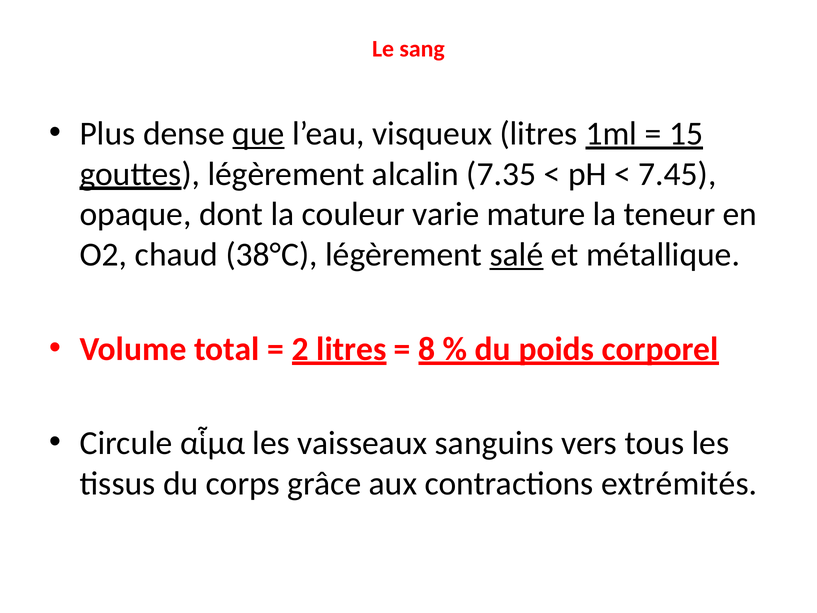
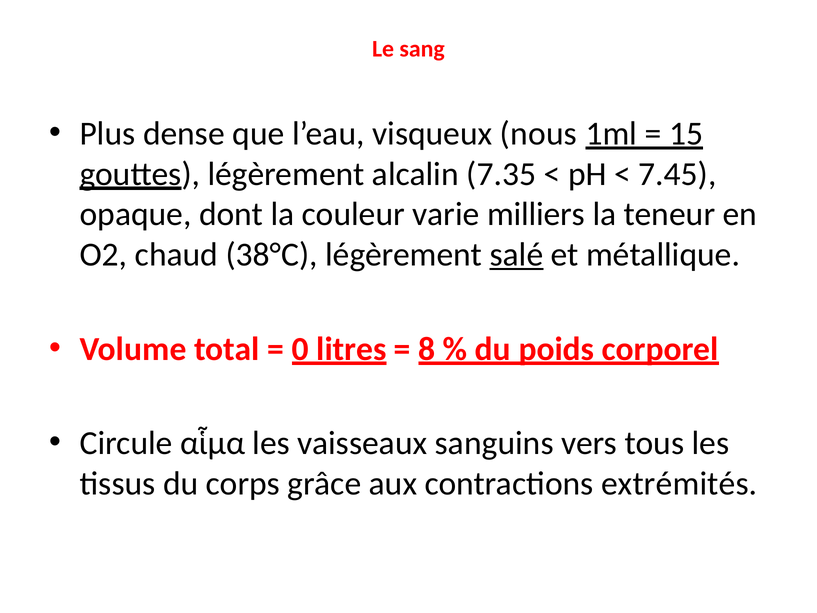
que underline: present -> none (258, 134)
visqueux litres: litres -> nous (538, 134)
mature: mature -> milliers (536, 214)
2: 2 -> 0 (300, 349)
